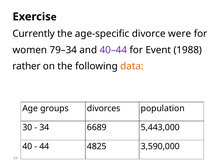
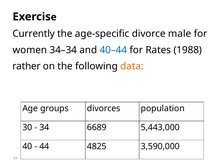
were: were -> male (180, 34)
79–34: 79–34 -> 34–34 (63, 50)
40–44 colour: purple -> blue (113, 50)
Event: Event -> Rates (158, 50)
